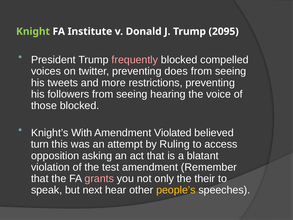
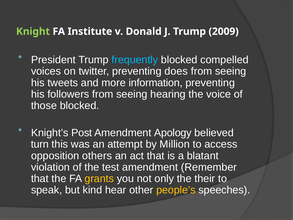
2095: 2095 -> 2009 (224, 31)
frequently colour: pink -> light blue (135, 60)
restrictions: restrictions -> information (156, 83)
With: With -> Post (82, 133)
Violated: Violated -> Apology (173, 133)
Ruling: Ruling -> Million (175, 144)
asking: asking -> others (97, 156)
grants colour: pink -> yellow (99, 178)
next: next -> kind (92, 190)
